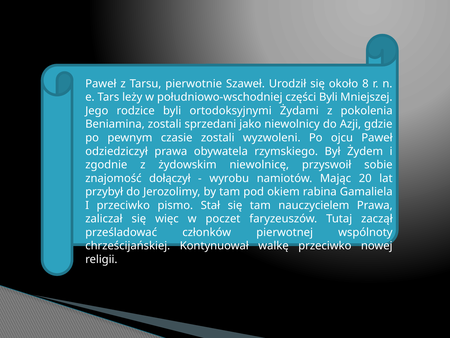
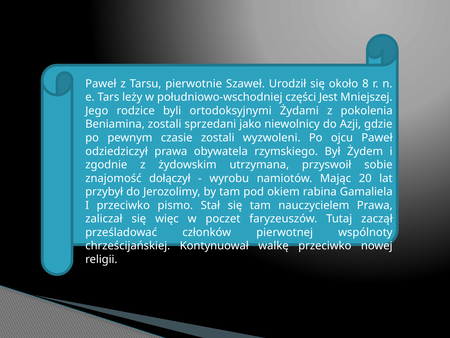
części Byli: Byli -> Jest (328, 97)
niewolnicę: niewolnicę -> utrzymana (259, 165)
